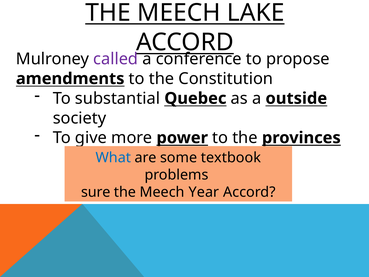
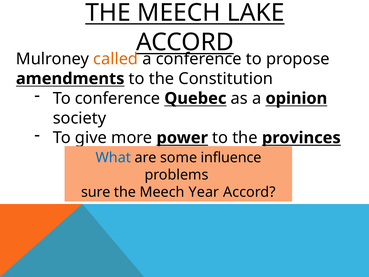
called colour: purple -> orange (116, 59)
To substantial: substantial -> conference (118, 98)
outside: outside -> opinion (296, 98)
textbook: textbook -> influence (231, 157)
